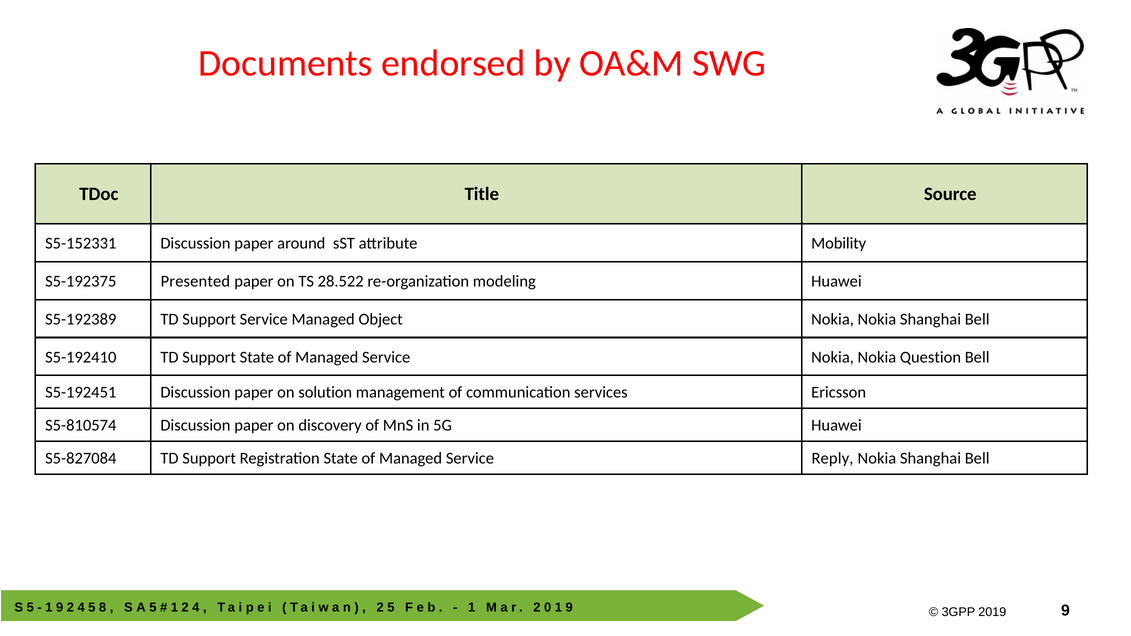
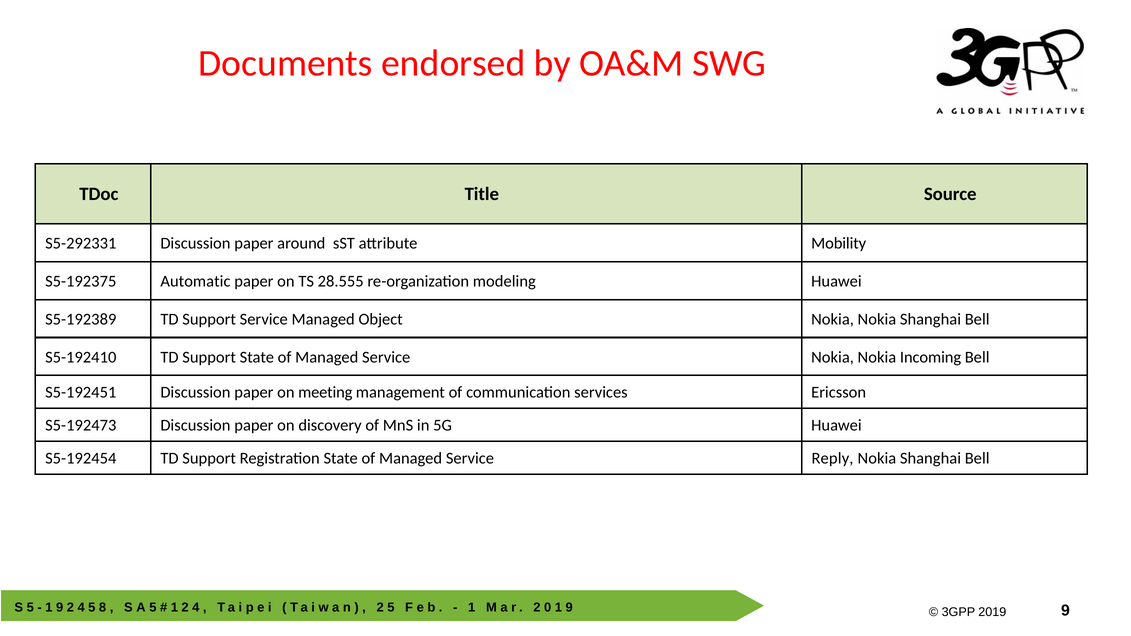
S5-152331: S5-152331 -> S5-292331 (81, 243)
Presented: Presented -> Automatic (195, 281)
28.522: 28.522 -> 28.555 (341, 281)
Question: Question -> Incoming (931, 357)
solution: solution -> meeting (325, 393)
S5-810574: S5-810574 -> S5-192473 (81, 426)
S5-827084: S5-827084 -> S5-192454 (81, 458)
